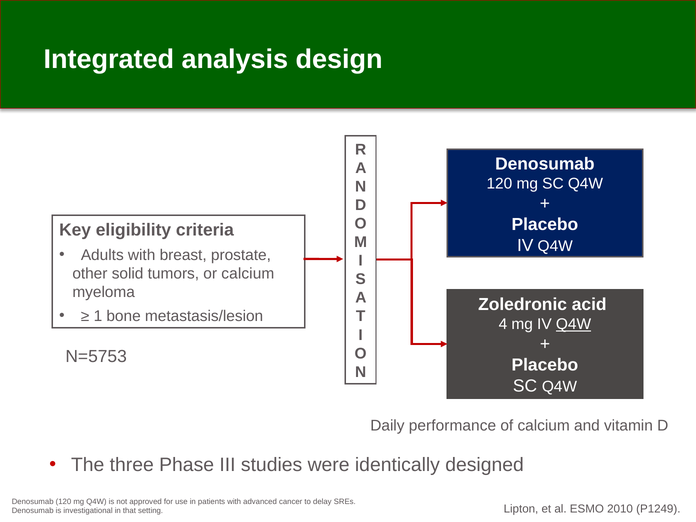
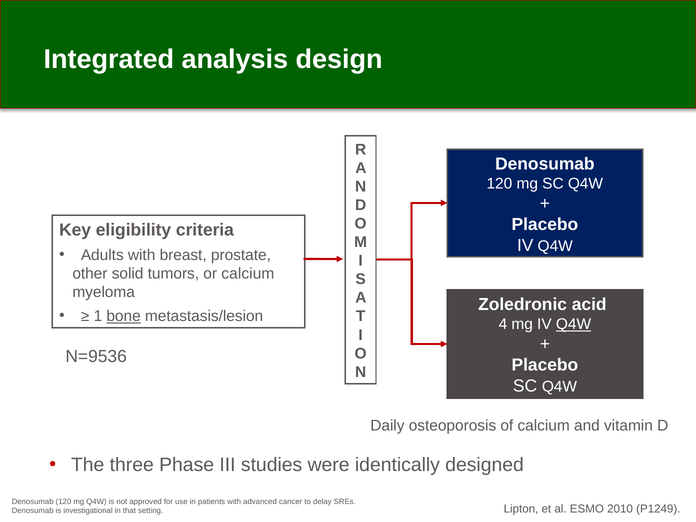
bone underline: none -> present (124, 316)
N=5753: N=5753 -> N=9536 (96, 356)
performance: performance -> osteoporosis (452, 426)
